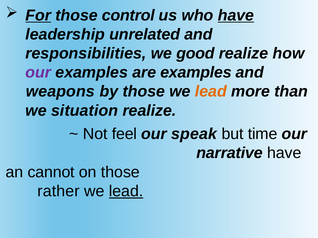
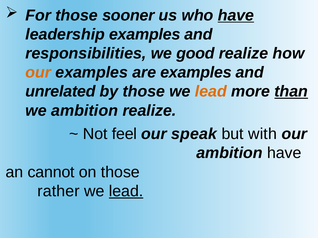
For underline: present -> none (38, 15)
control: control -> sooner (128, 15)
leadership unrelated: unrelated -> examples (145, 34)
our colour: purple -> orange (38, 73)
weapons: weapons -> unrelated (60, 92)
than underline: none -> present (291, 92)
we situation: situation -> ambition (85, 111)
time: time -> with (262, 134)
narrative: narrative -> ambition (229, 153)
